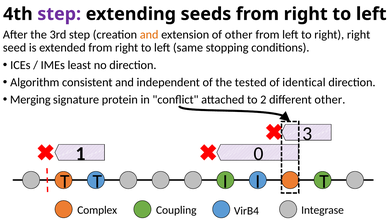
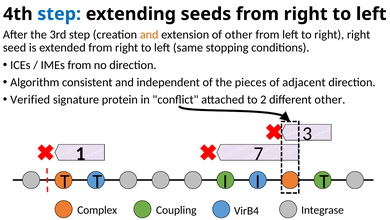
step colour: purple -> blue (59, 14)
IMEs least: least -> from (79, 65)
tested: tested -> pieces (251, 82)
identical: identical -> adjacent (304, 82)
Merging: Merging -> Verified (30, 99)
0: 0 -> 7 (258, 153)
